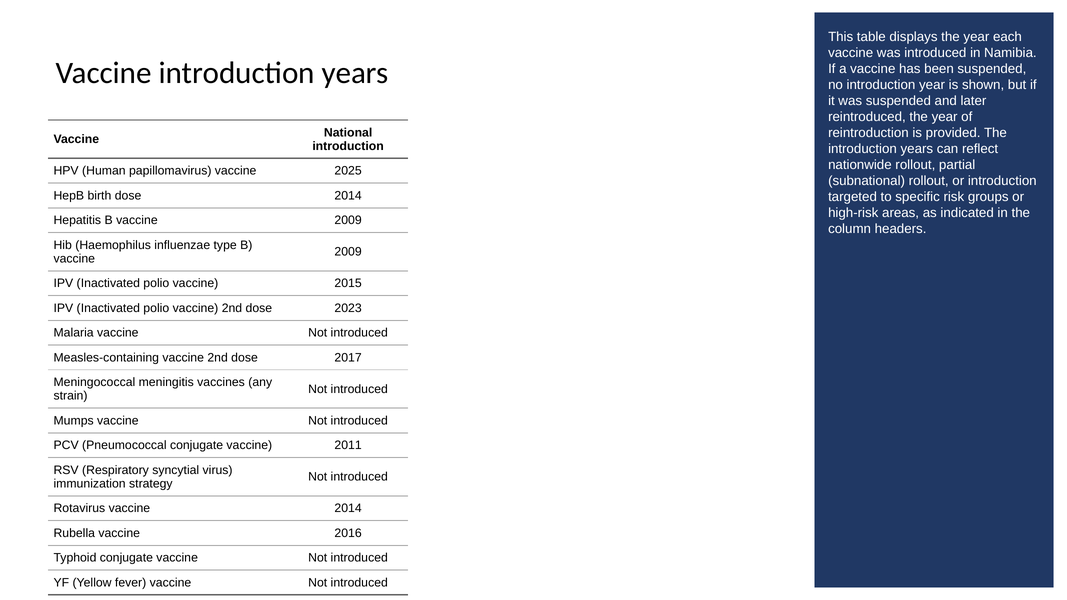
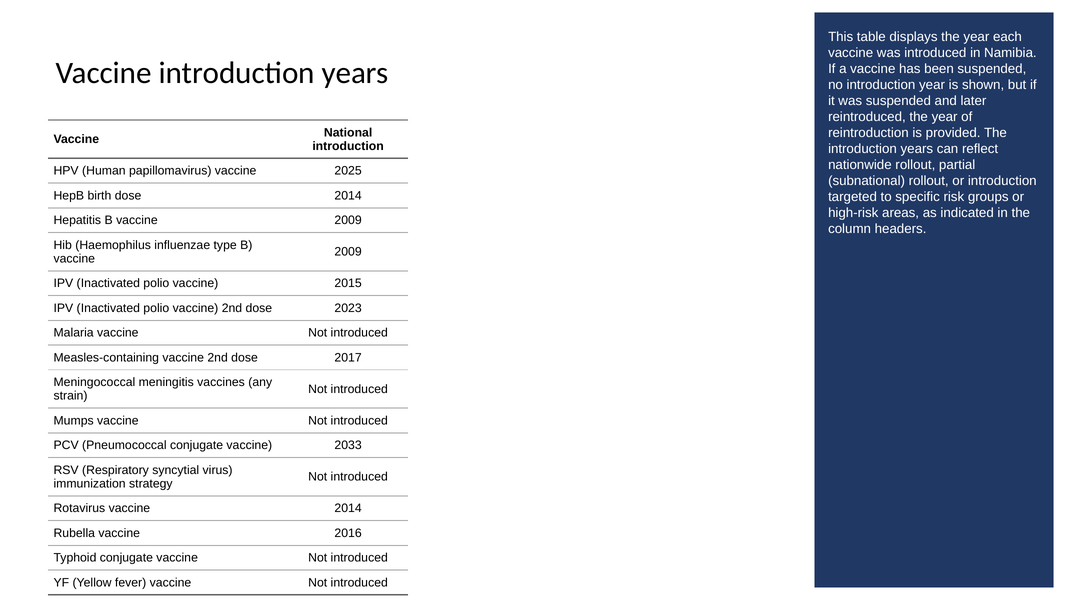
2011: 2011 -> 2033 (348, 445)
